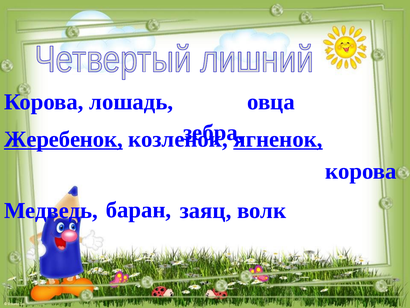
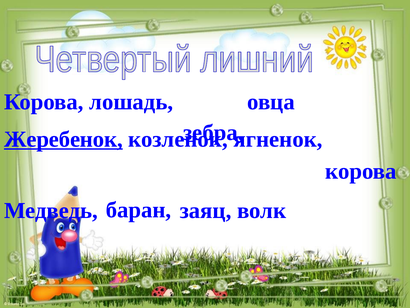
ягненок underline: present -> none (278, 139)
